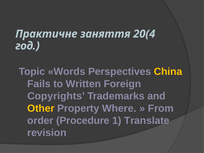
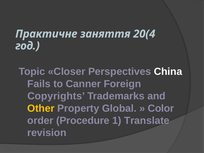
Words: Words -> Closer (67, 72)
China colour: yellow -> white (168, 72)
Written: Written -> Canner (83, 84)
Where: Where -> Global (119, 108)
From: From -> Color (161, 108)
